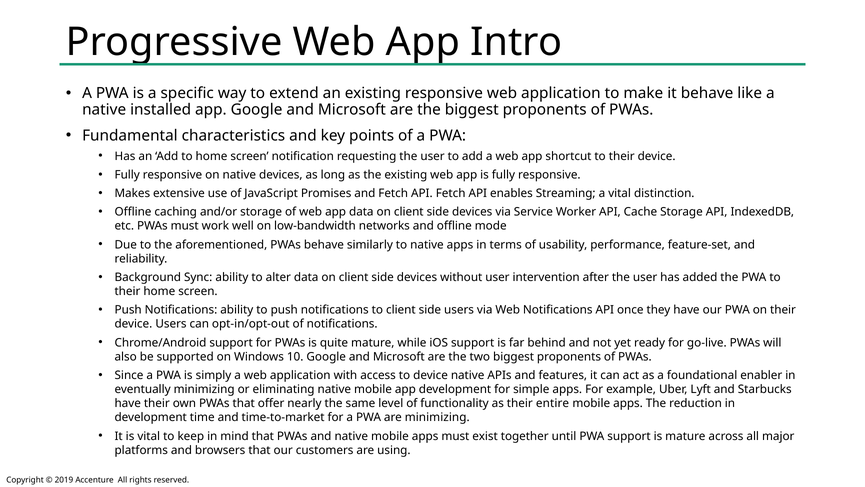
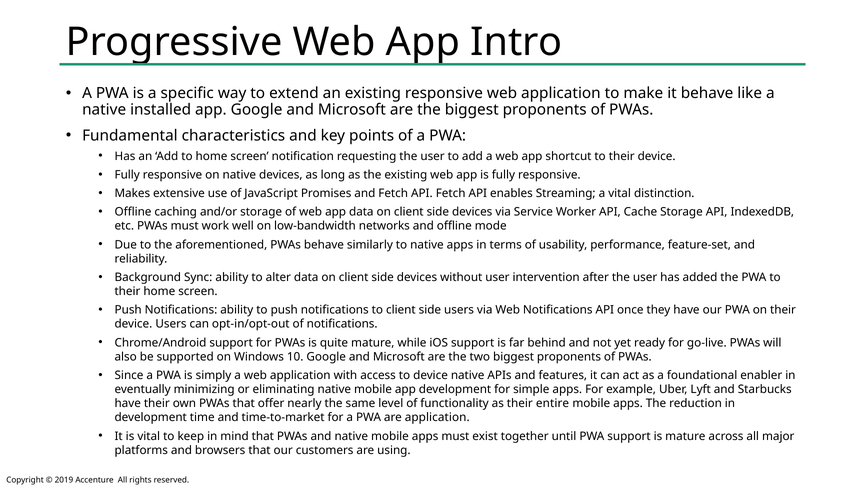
are minimizing: minimizing -> application (437, 417)
